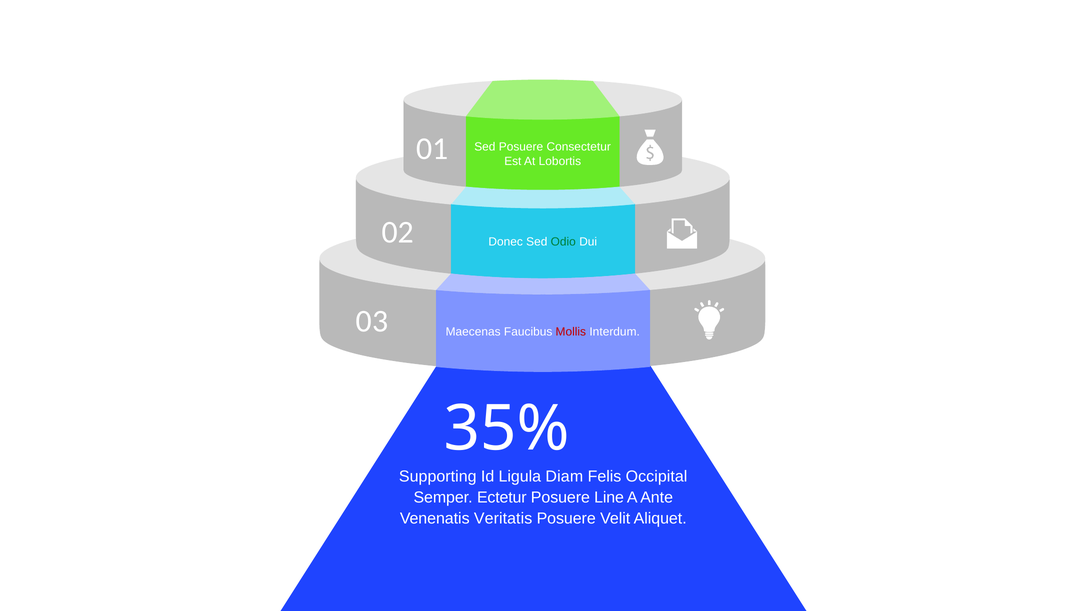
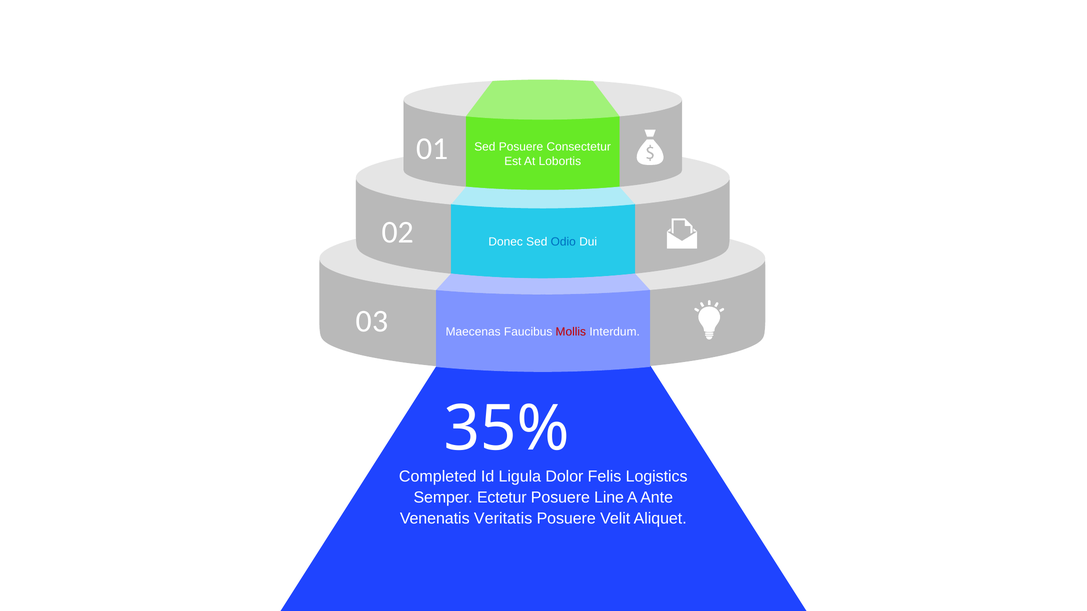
Odio colour: green -> blue (563, 242)
Supporting: Supporting -> Completed (438, 477)
Diam: Diam -> Dolor (564, 477)
Occipital: Occipital -> Logistics (657, 477)
